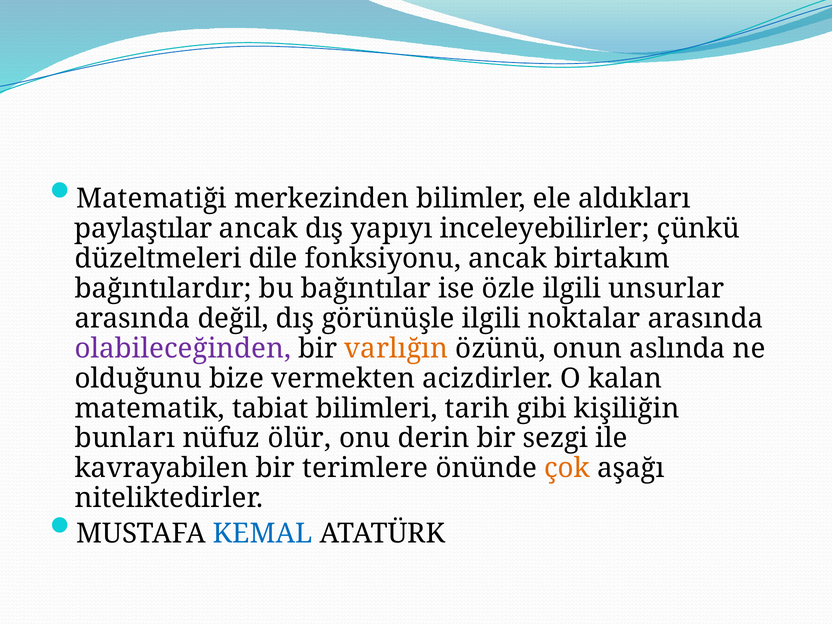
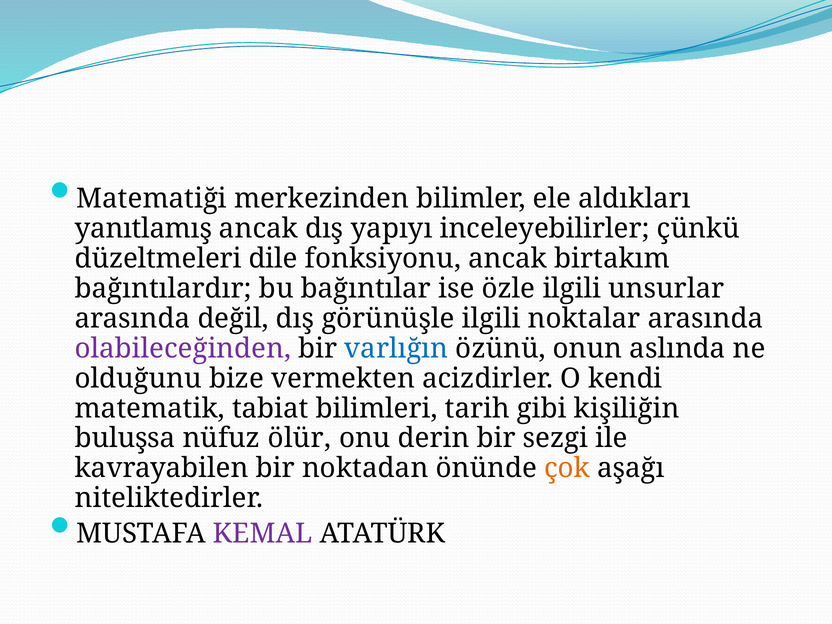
paylaştılar: paylaştılar -> yanıtlamış (143, 229)
varlığın colour: orange -> blue (396, 348)
kalan: kalan -> kendi (625, 378)
bunları: bunları -> buluşsa (125, 438)
terimlere: terimlere -> noktadan (365, 468)
KEMAL colour: blue -> purple (263, 533)
